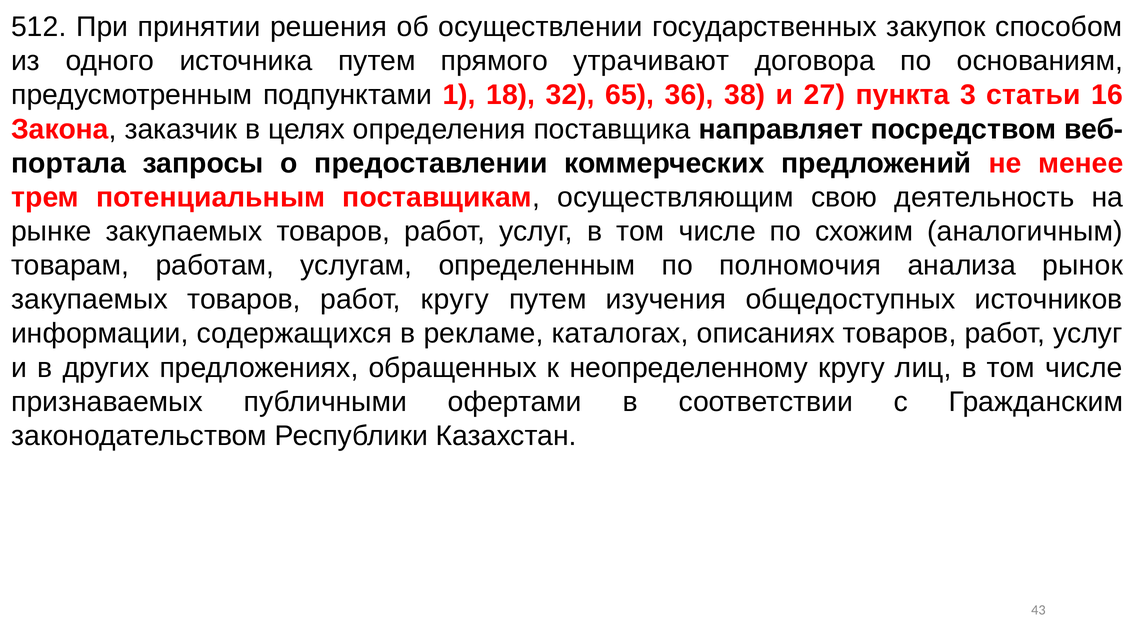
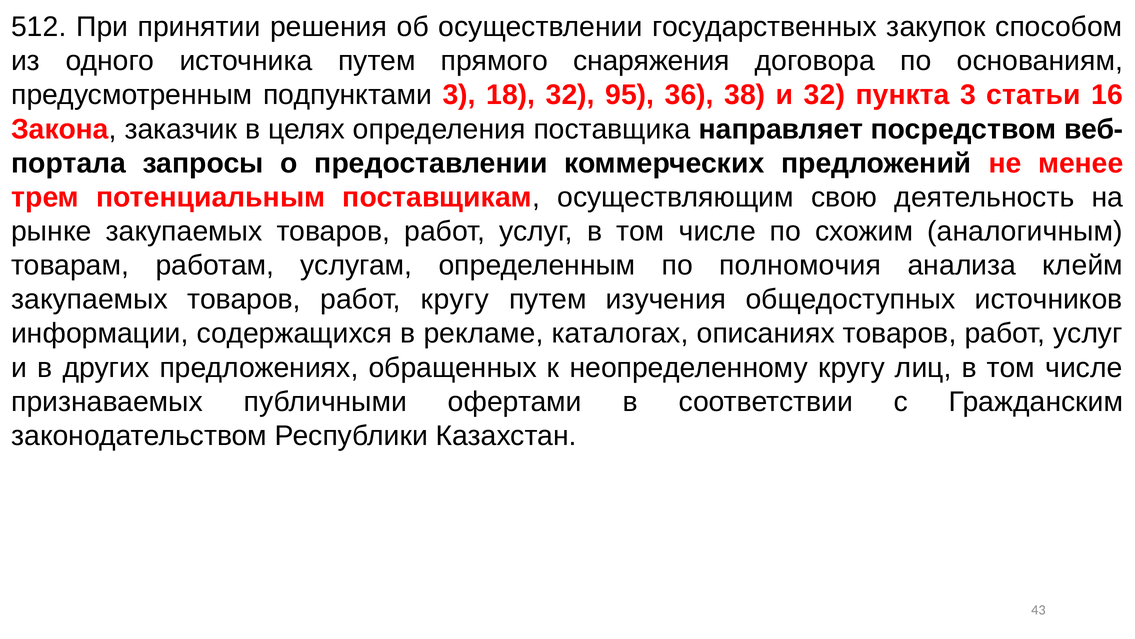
утрачивают: утрачивают -> снаряжения (652, 61)
подпунктами 1: 1 -> 3 (459, 95)
65: 65 -> 95 (630, 95)
и 27: 27 -> 32 (824, 95)
рынок: рынок -> клейм (1083, 265)
